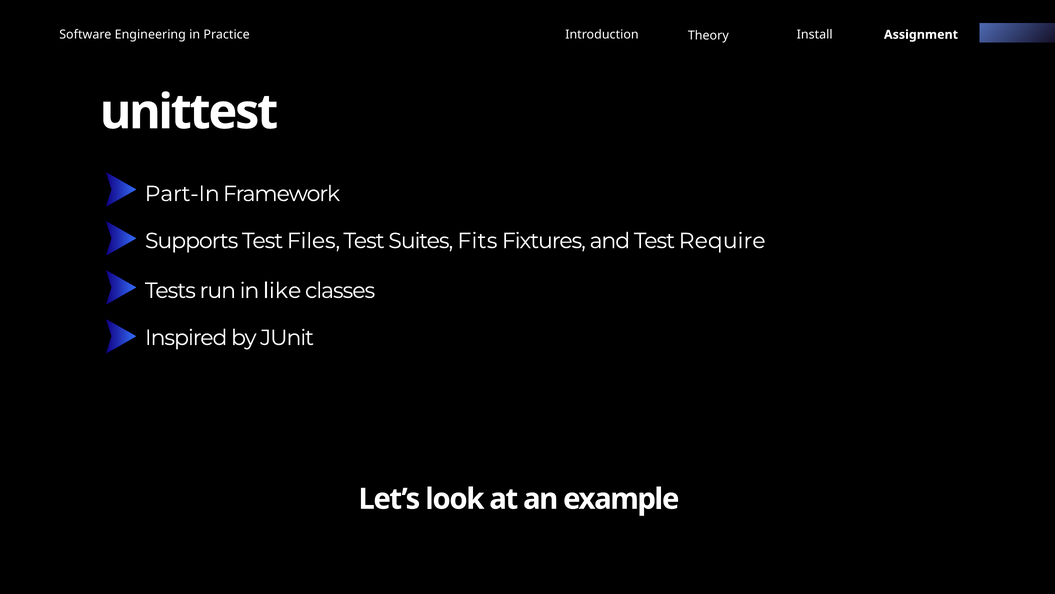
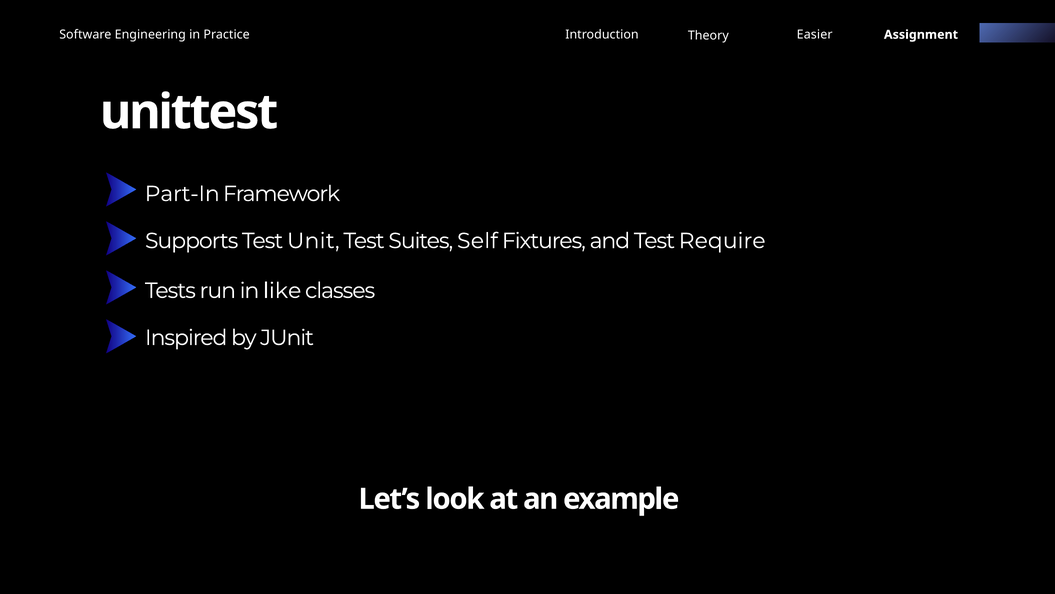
Install: Install -> Easier (815, 35)
Files: Files -> Unit (313, 241)
Fits: Fits -> Self (477, 241)
